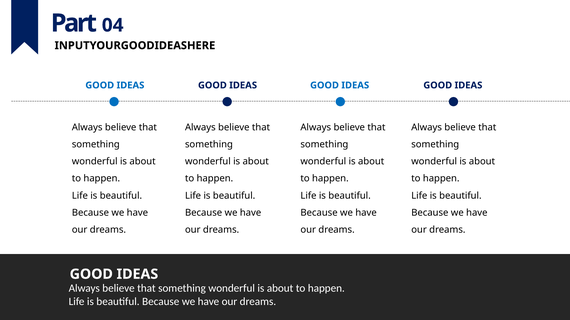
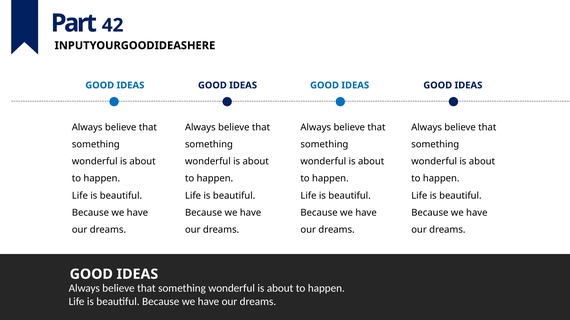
04: 04 -> 42 (113, 25)
